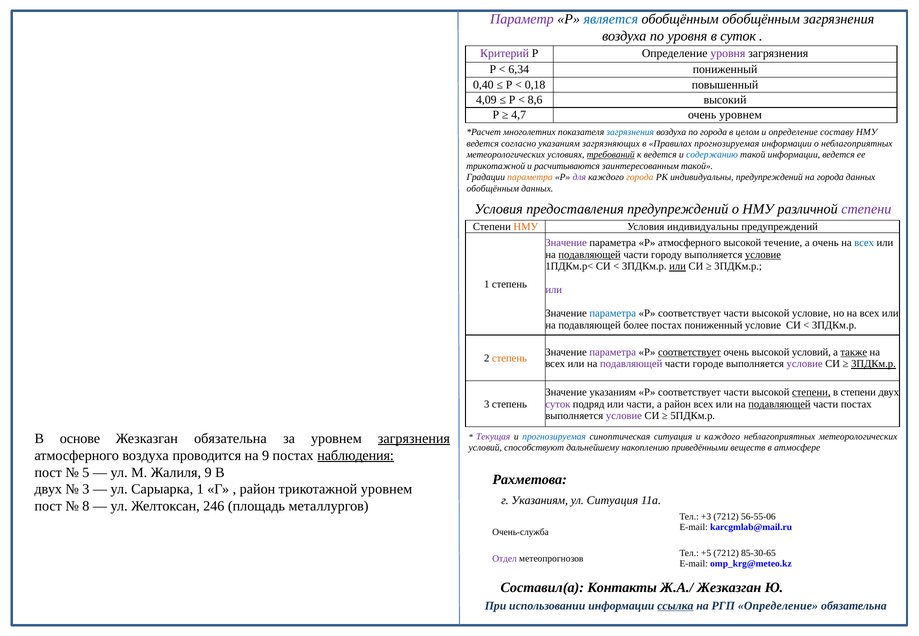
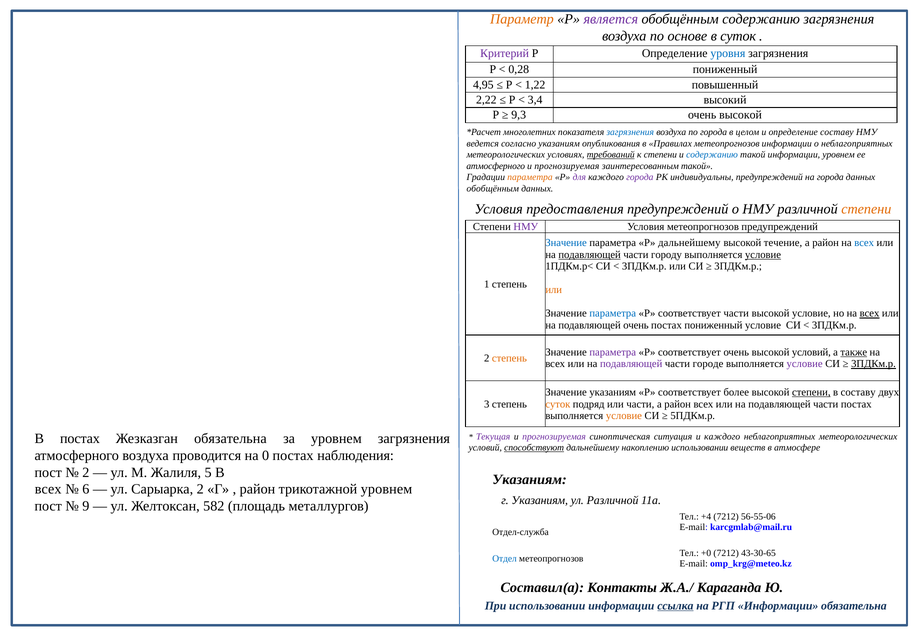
Параметр colour: purple -> orange (522, 19)
является colour: blue -> purple (611, 19)
обобщённым обобщённым: обобщённым -> содержанию (761, 19)
по уровня: уровня -> основе (687, 36)
уровня colour: purple -> blue (728, 53)
6,34: 6,34 -> 0,28 (519, 70)
0,40: 0,40 -> 4,95 (483, 85)
0,18: 0,18 -> 1,22 (535, 85)
4,09: 4,09 -> 2,22 (486, 100)
8,6: 8,6 -> 3,4 (535, 100)
4,7: 4,7 -> 9,3 (519, 115)
уровнем: уровнем -> высокой (741, 115)
загрязняющих: загрязняющих -> опубликования (611, 144)
Правилах прогнозируемая: прогнозируемая -> метеопрогнозов (727, 144)
к ведется: ведется -> степени (660, 155)
информации ведется: ведется -> уровнем (839, 155)
трикотажной: трикотажной -> атмосферного (496, 166)
расчитываются: расчитываются -> прогнозируемая (567, 166)
города colour: orange -> purple (640, 177)
степени colour: purple -> orange (866, 209)
НМУ colour: orange -> purple (526, 227)
Условия индивидуальны: индивидуальны -> метеопрогнозов (703, 227)
Значение colour: purple -> blue (566, 243)
Р атмосферного: атмосферного -> дальнейшему (689, 243)
очень: очень -> район (826, 243)
или underline: present -> none (678, 267)
или colour: purple -> orange (554, 290)
всех underline: none -> present (870, 314)
подавляющей более: более -> очень (636, 325)
соответствует underline: present -> none (689, 352)
части: части -> более (736, 392)
в степени: степени -> составу (858, 392)
суток colour: purple -> orange (558, 404)
подавляющей underline: present -> none (779, 404)
условие colour: purple -> orange (624, 416)
В основе: основе -> постах (80, 439)
загрязнения underline: present -> none (414, 439)
прогнозируемая colour: blue -> purple (554, 437)
способствуют underline: none -> present (534, 448)
накоплению приведёнными: приведёнными -> использовании (700, 448)
на 9: 9 -> 0 (266, 456)
наблюдения underline: present -> none (356, 456)
5: 5 -> 2 (86, 473)
Жалиля 9: 9 -> 5 (208, 473)
Рахметова: Рахметова -> Указаниям (530, 480)
двух: двух -> всех (48, 489)
3: 3 -> 6 (86, 489)
Сарыарка 1: 1 -> 2 (200, 489)
ул Ситуация: Ситуация -> Различной (613, 501)
8: 8 -> 9 (86, 506)
246: 246 -> 582 (214, 506)
+3: +3 -> +4 (706, 517)
Очень-служба: Очень-служба -> Отдел-служба (521, 532)
+5: +5 -> +0 (706, 553)
85-30-65: 85-30-65 -> 43-30-65 (758, 553)
Отдел colour: purple -> blue (505, 559)
Ж.А./ Жезказган: Жезказган -> Караганда (729, 588)
РГП Определение: Определение -> Информации (778, 606)
